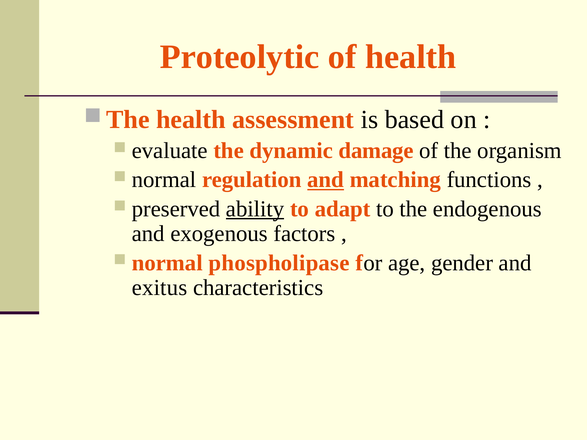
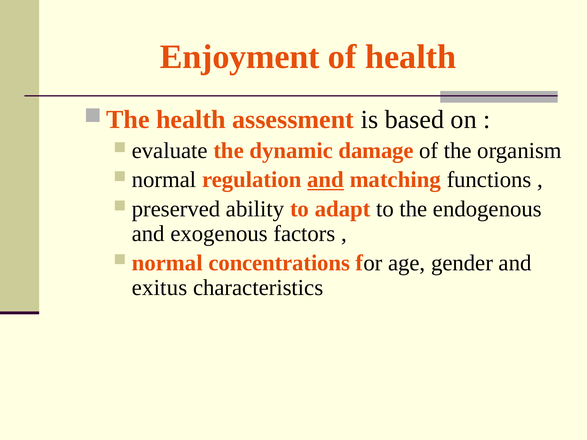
Proteolytic: Proteolytic -> Enjoyment (240, 57)
ability underline: present -> none (255, 209)
phospholipase: phospholipase -> concentrations (279, 263)
